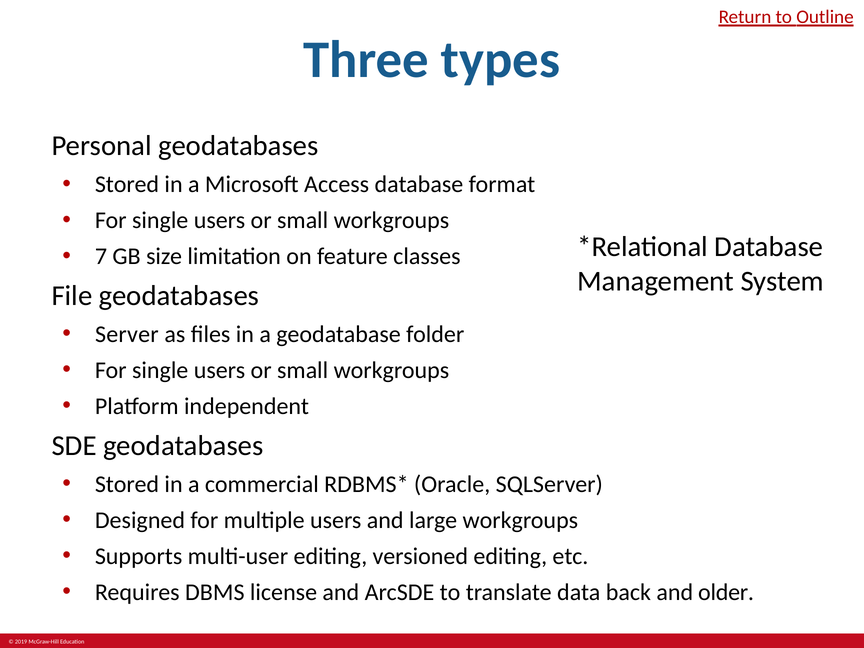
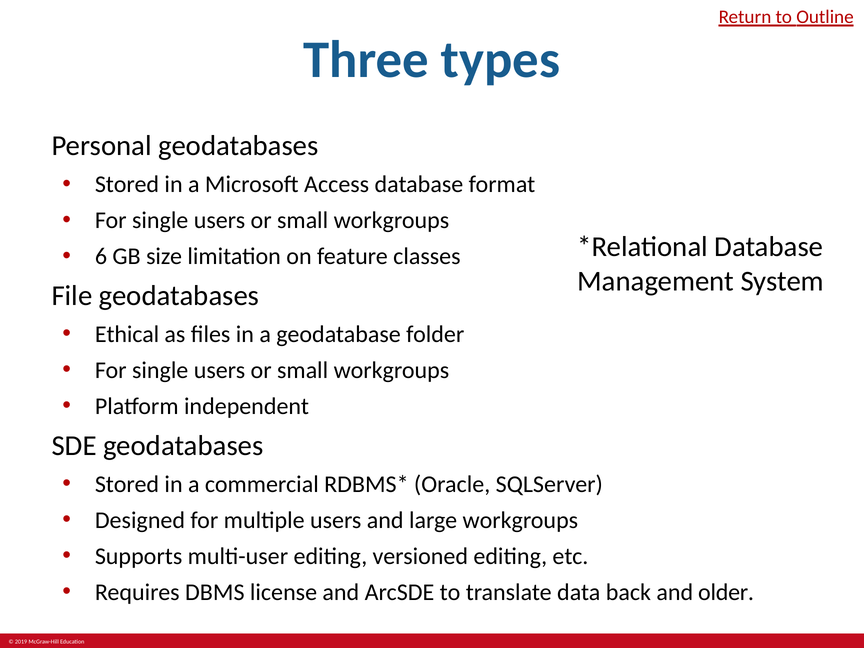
7: 7 -> 6 (101, 257)
Server: Server -> Ethical (127, 334)
